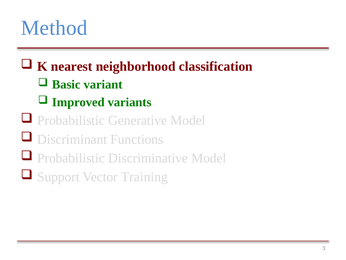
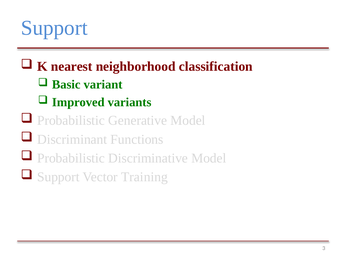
Method: Method -> Support (54, 28)
